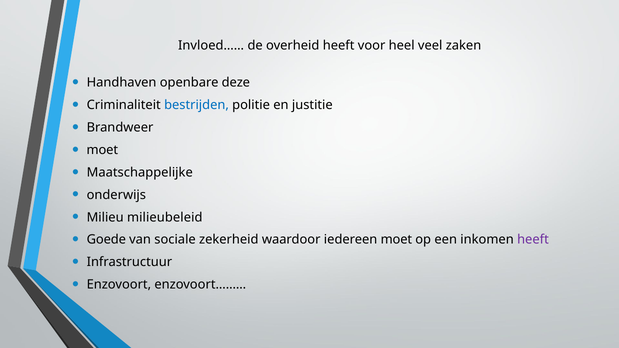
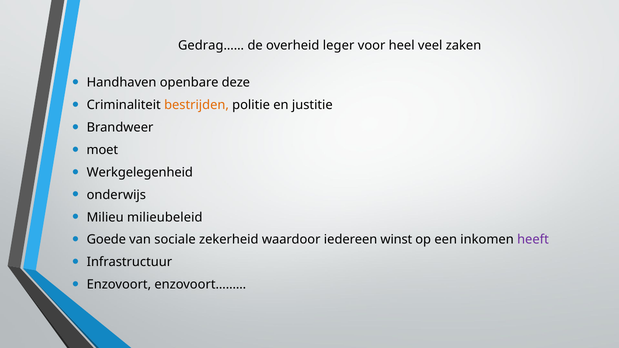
Invloed……: Invloed…… -> Gedrag…… (211, 46)
overheid heeft: heeft -> leger (339, 46)
bestrijden colour: blue -> orange (196, 105)
Maatschappelijke: Maatschappelijke -> Werkgelegenheid (140, 173)
iedereen moet: moet -> winst (396, 240)
